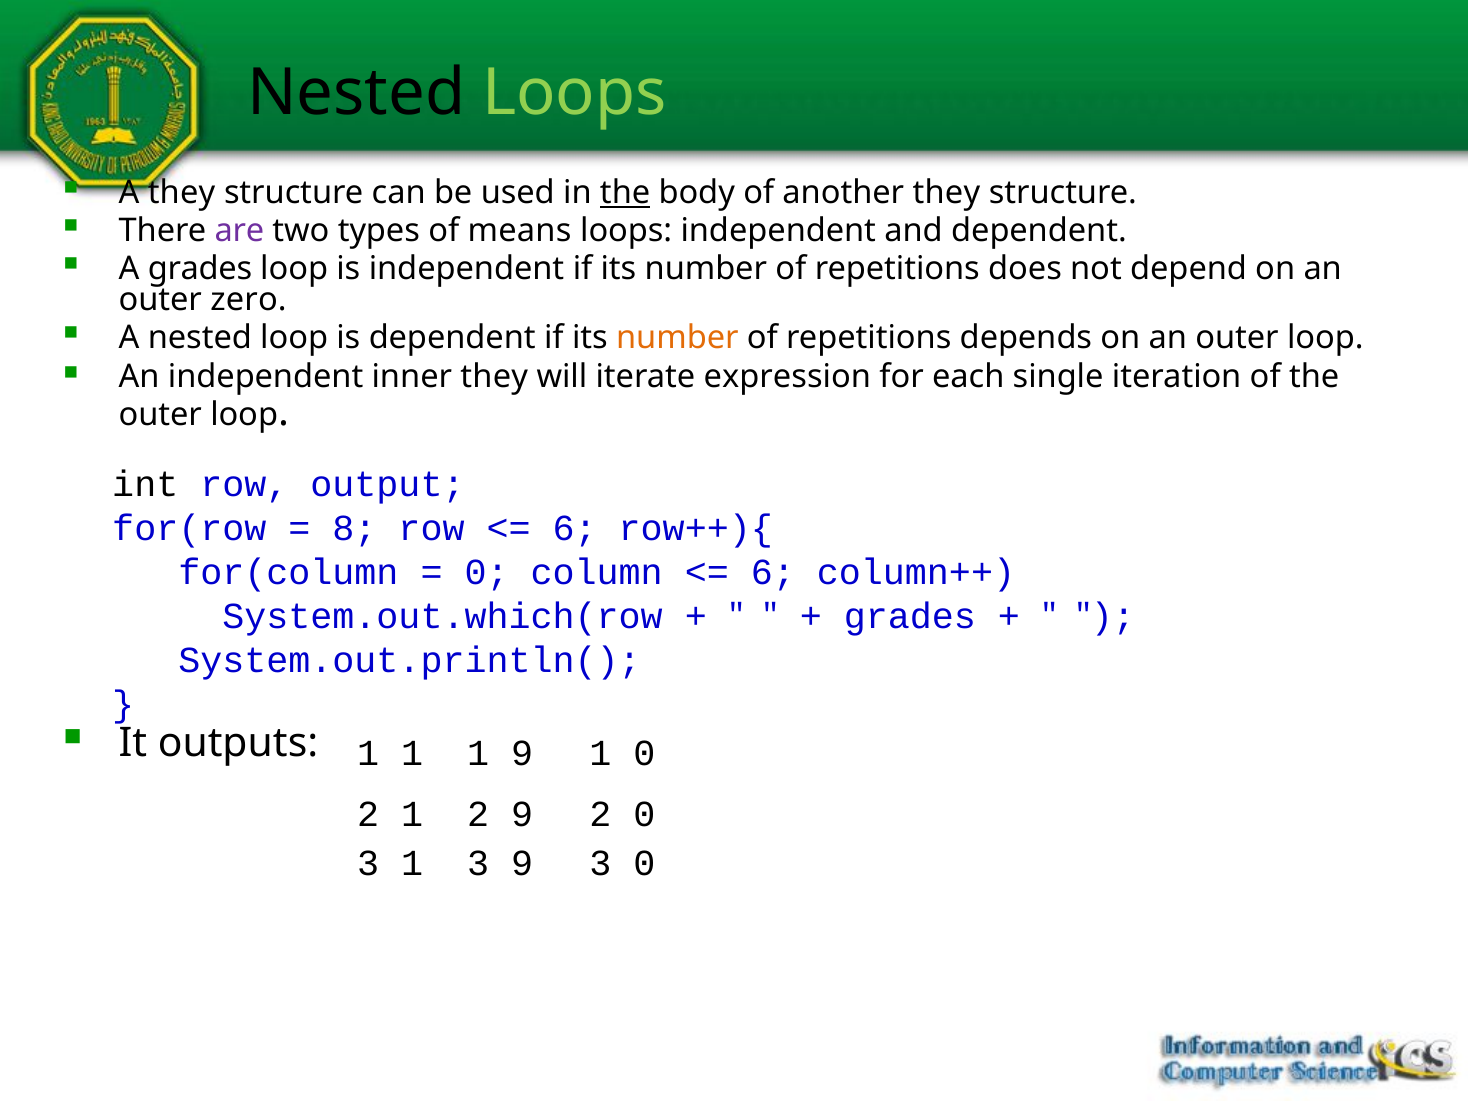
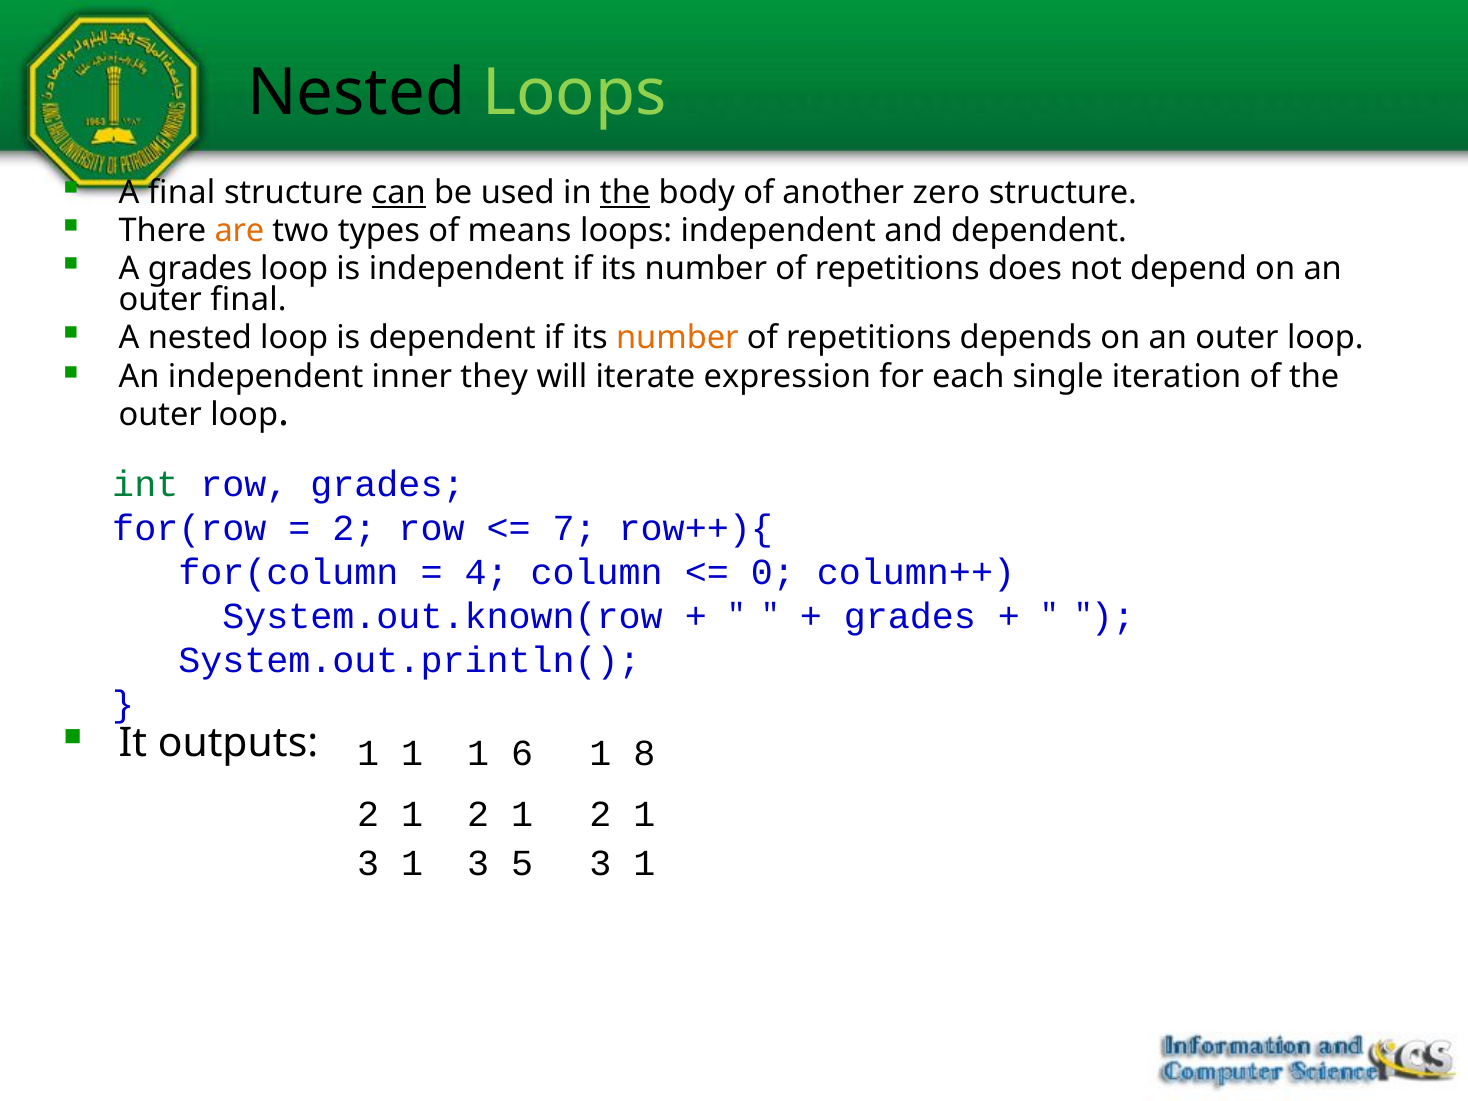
A they: they -> final (182, 193)
can underline: none -> present (399, 193)
another they: they -> zero (946, 193)
are colour: purple -> orange (239, 231)
outer zero: zero -> final (249, 300)
int colour: black -> green (145, 484)
row output: output -> grades (387, 484)
8: 8 -> 2 (354, 528)
6: 6 -> 7 (575, 528)
0: 0 -> 4 (487, 572)
6: 6 -> 0 (773, 572)
System.out.which(row: System.out.which(row -> System.out.known(row (443, 617)
1 9: 9 -> 6 (522, 754)
1 0: 0 -> 8 (644, 754)
9: 9 -> 1 (522, 815)
0: 0 -> 1 (644, 815)
3 9: 9 -> 5 (522, 864)
0: 0 -> 1 (644, 864)
